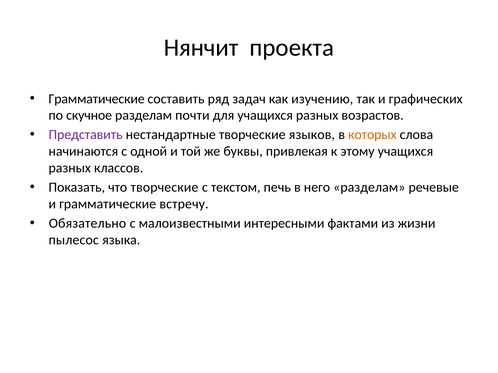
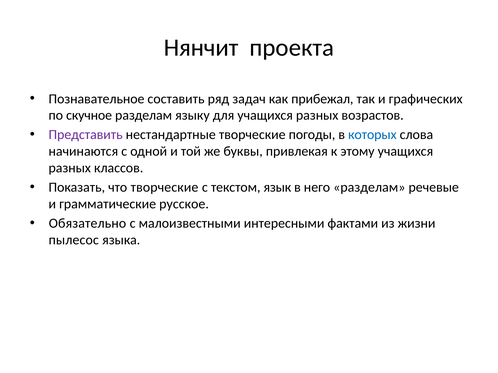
Грамматические: Грамматические -> Познавательное (97, 99)
изучению: изучению -> прибежал (322, 99)
почти: почти -> языку (192, 116)
языков: языков -> погоды (312, 135)
которых colour: orange -> blue (372, 135)
печь: печь -> язык (277, 188)
встречу: встречу -> русское (184, 204)
